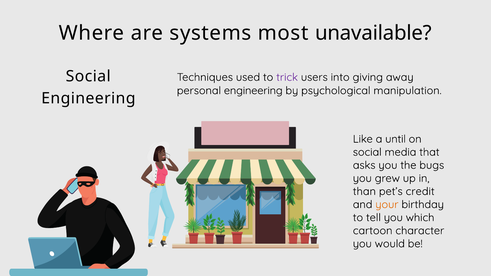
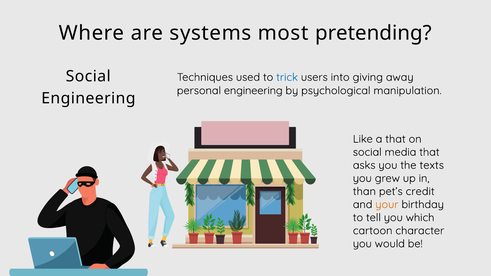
unavailable: unavailable -> pretending (373, 33)
trick colour: purple -> blue (287, 77)
a until: until -> that (395, 139)
bugs: bugs -> texts (432, 165)
